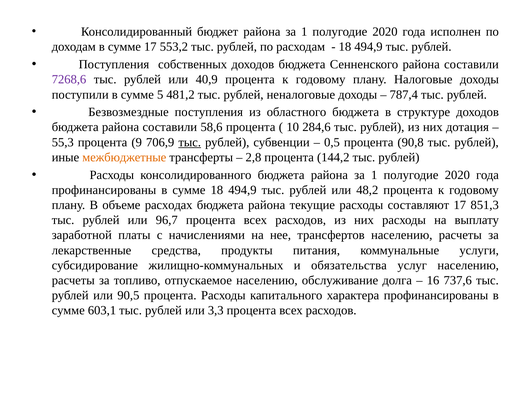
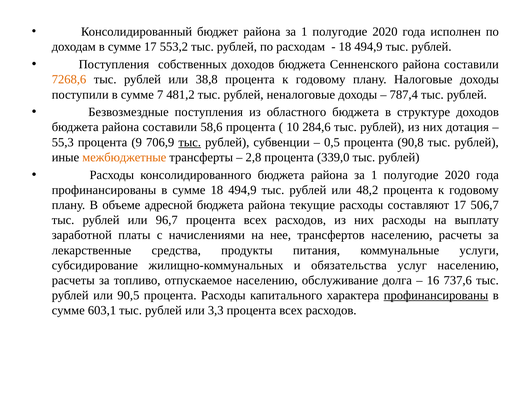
7268,6 colour: purple -> orange (69, 80)
40,9: 40,9 -> 38,8 (207, 80)
5: 5 -> 7 (160, 95)
144,2: 144,2 -> 339,0 (333, 157)
расходах: расходах -> адресной (169, 205)
851,3: 851,3 -> 506,7 (485, 205)
профинансированы underline: none -> present (436, 296)
